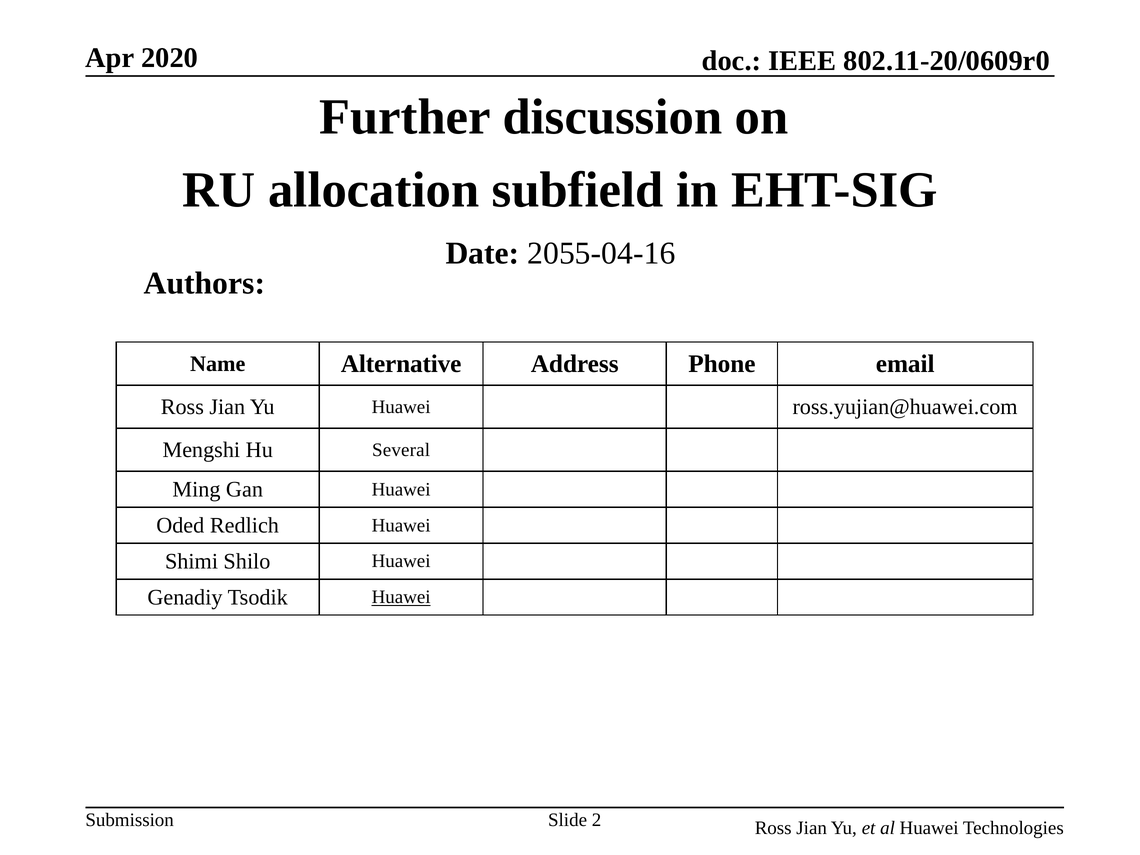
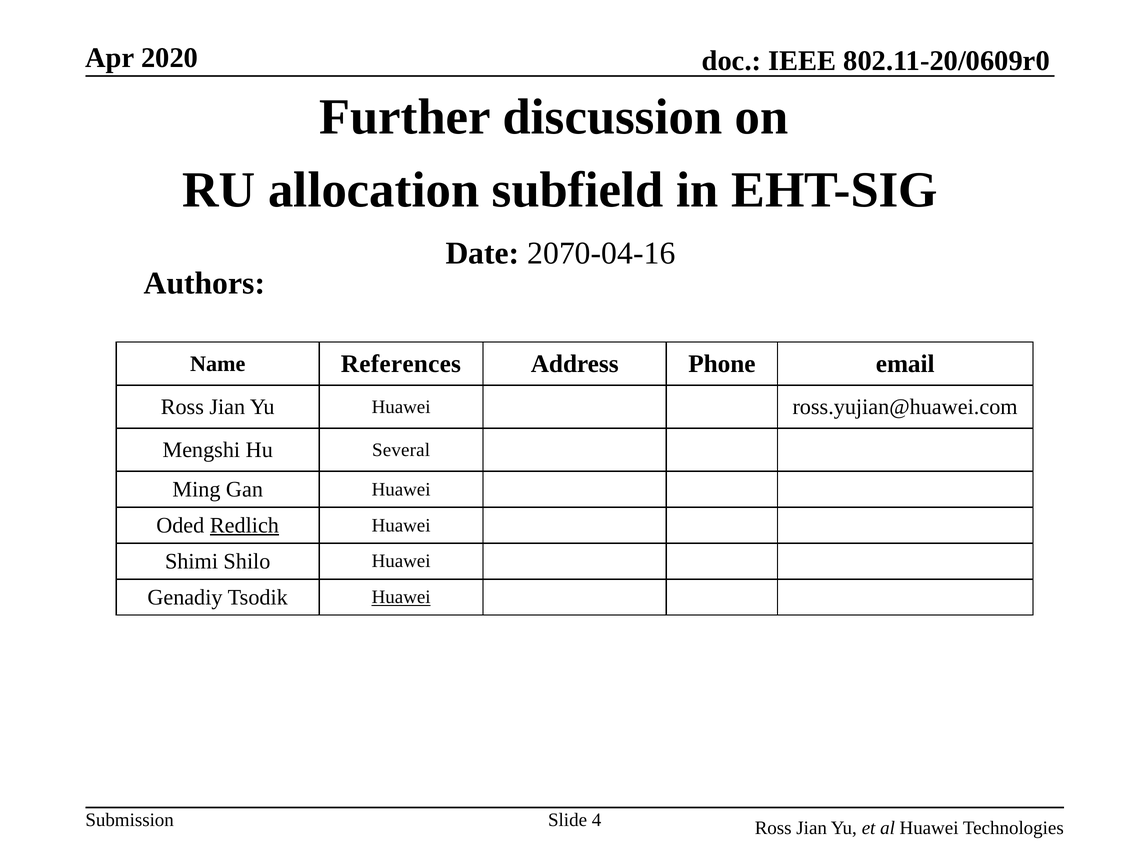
2055-04-16: 2055-04-16 -> 2070-04-16 (601, 253)
Alternative: Alternative -> References (401, 364)
Redlich underline: none -> present (244, 525)
2: 2 -> 4 (597, 820)
